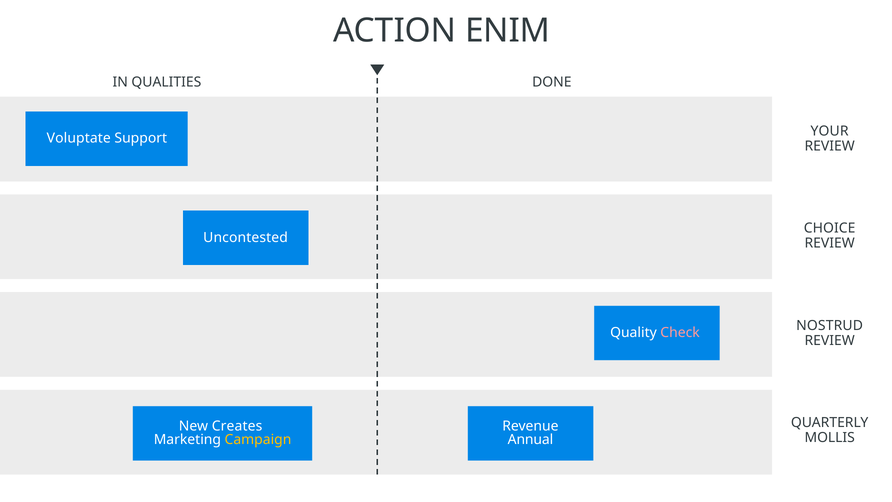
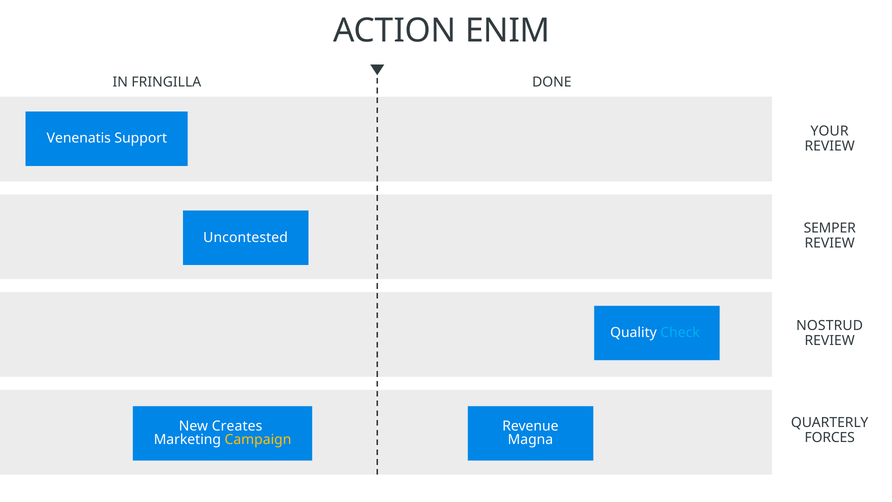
QUALITIES: QUALITIES -> FRINGILLA (166, 82)
Voluptate: Voluptate -> Venenatis (79, 138)
CHOICE: CHOICE -> SEMPER (830, 228)
Check colour: pink -> light blue (680, 333)
MOLLIS: MOLLIS -> FORCES (830, 437)
Annual: Annual -> Magna (530, 439)
